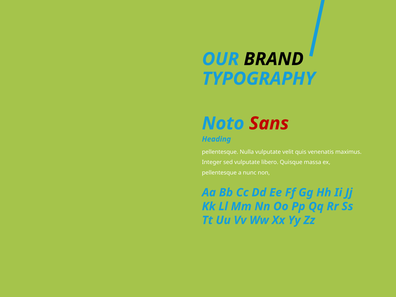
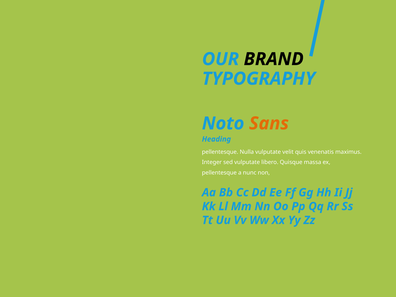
Sans colour: red -> orange (269, 123)
